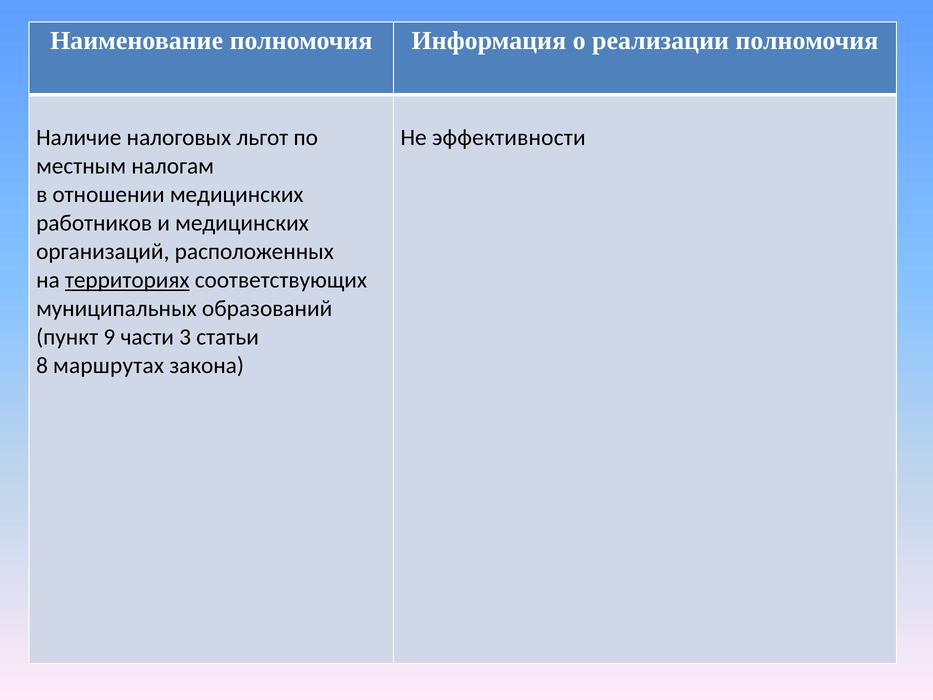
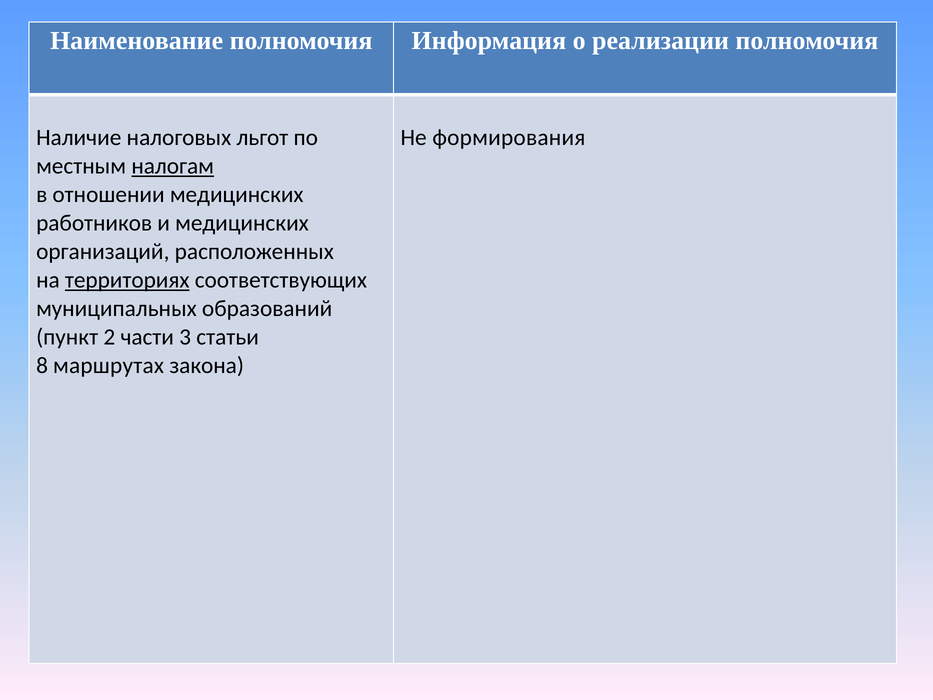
эффективности: эффективности -> формирования (509, 138)
налогам underline: none -> present (173, 166)
9: 9 -> 2 (109, 337)
